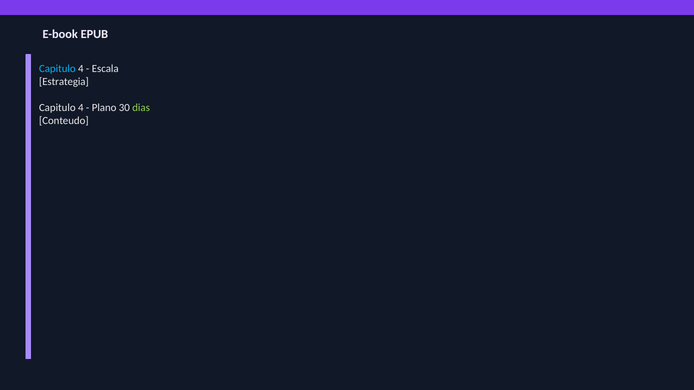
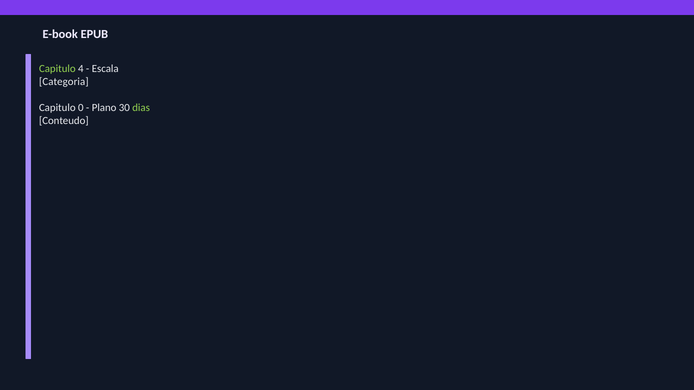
Capitulo colour: light blue -> light green (57, 69)
Estrategia: Estrategia -> Categoria (64, 82)
4: 4 -> 0 (81, 108)
